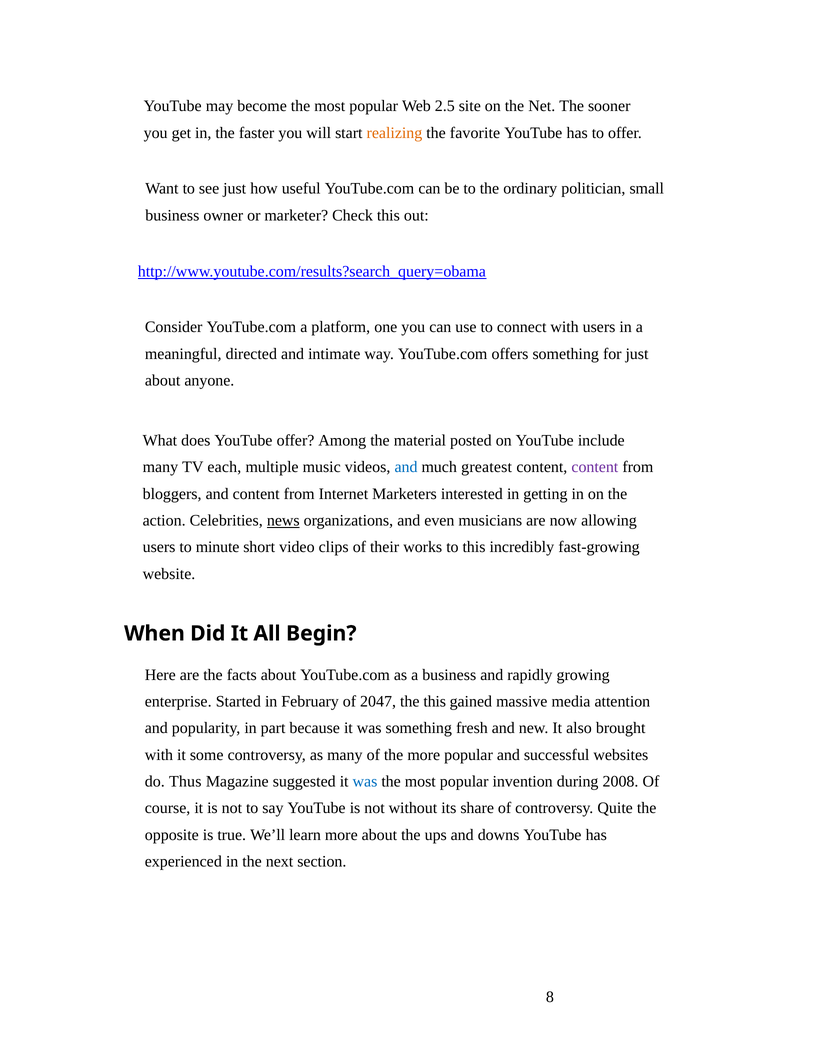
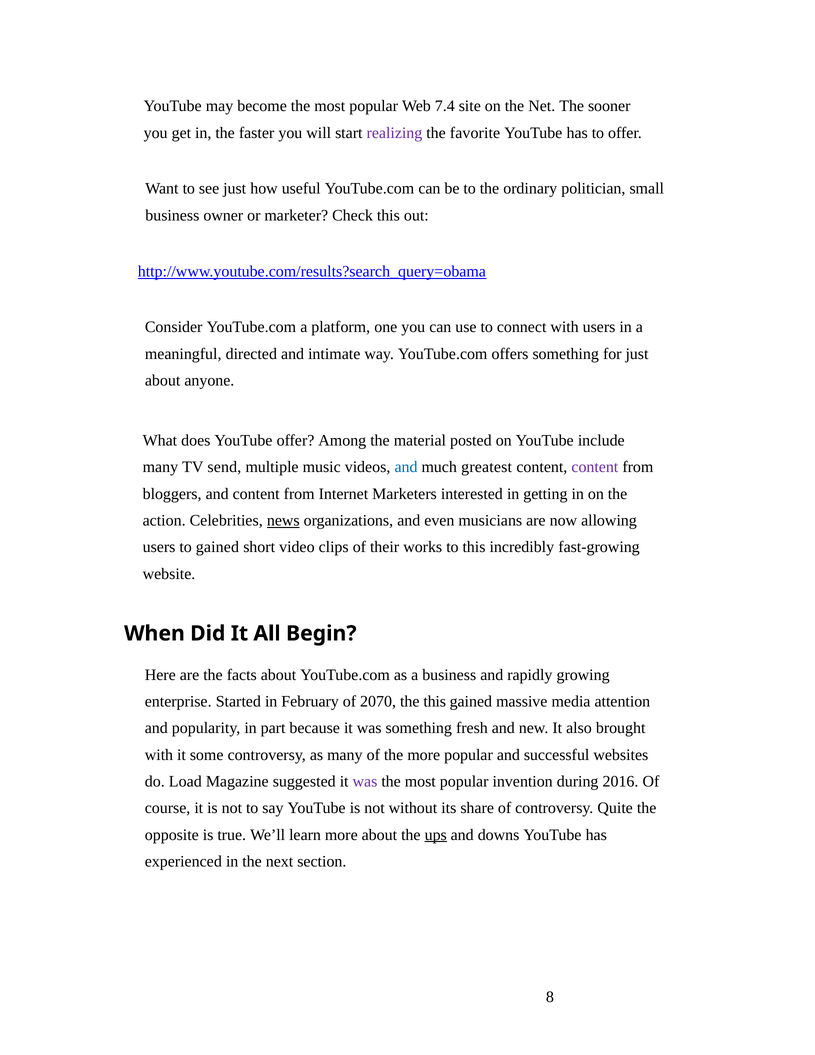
2.5: 2.5 -> 7.4 (445, 106)
realizing colour: orange -> purple (394, 133)
each: each -> send (224, 467)
to minute: minute -> gained (217, 547)
2047: 2047 -> 2070 (378, 701)
Thus: Thus -> Load (185, 781)
was colour: blue -> purple (365, 781)
2008: 2008 -> 2016 (621, 781)
ups underline: none -> present (436, 835)
